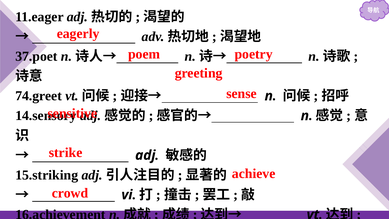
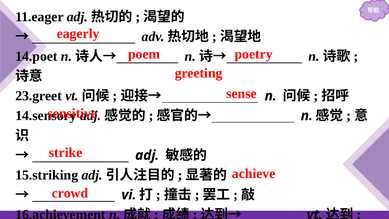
37.poet: 37.poet -> 14.poet (36, 56)
74.greet: 74.greet -> 23.greet (39, 96)
